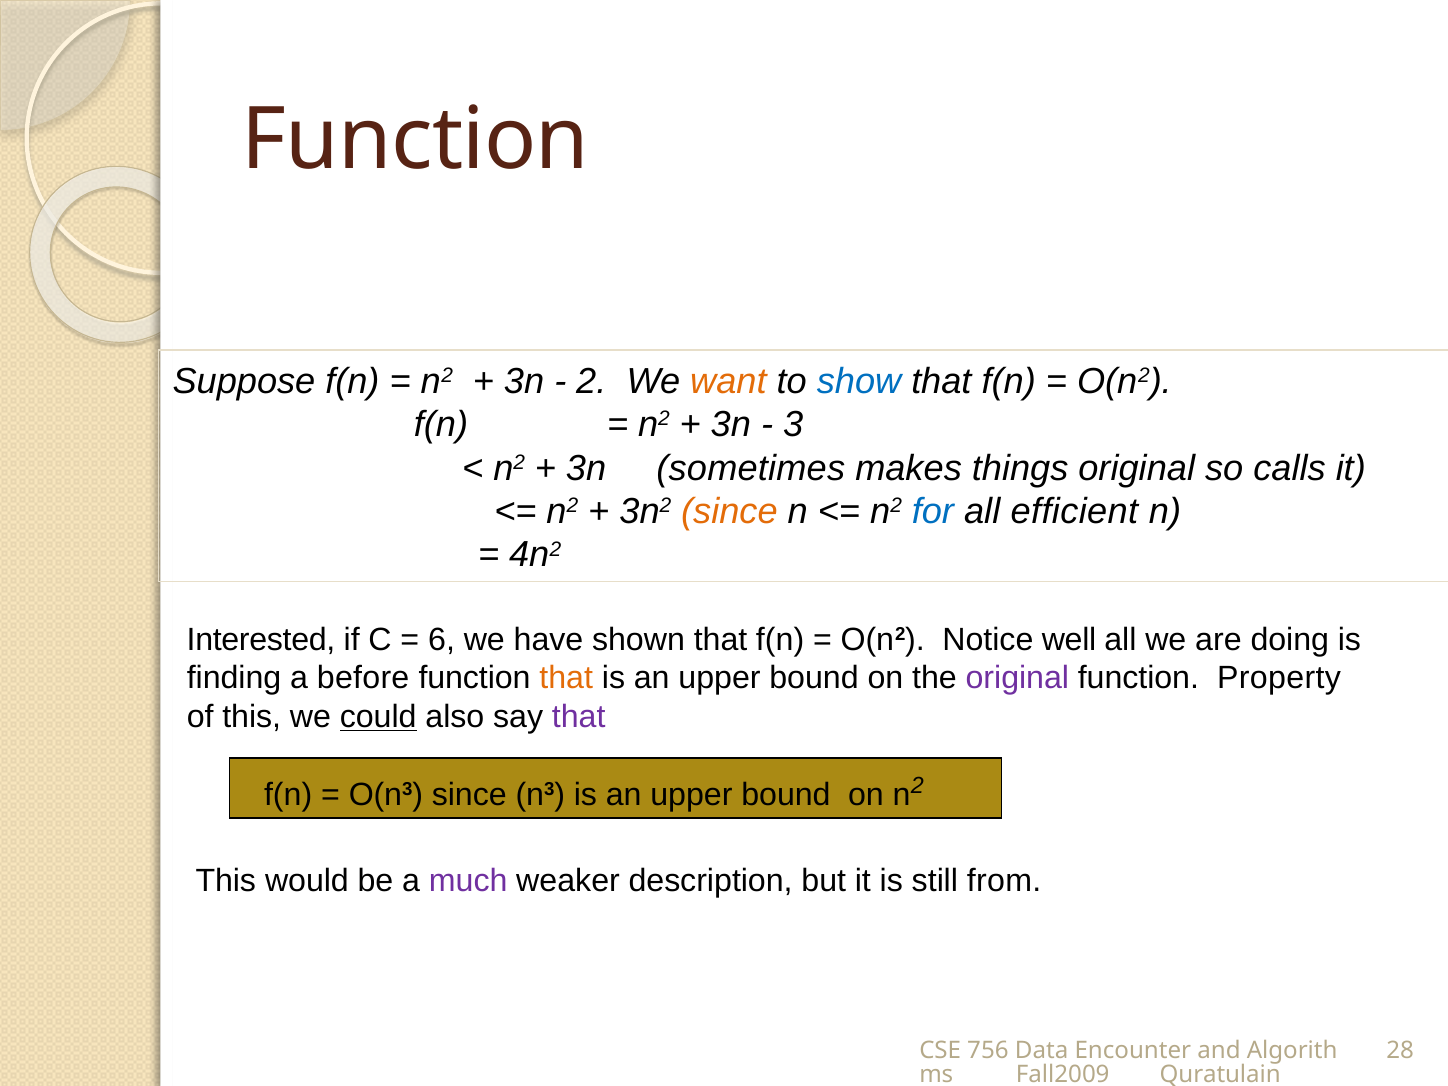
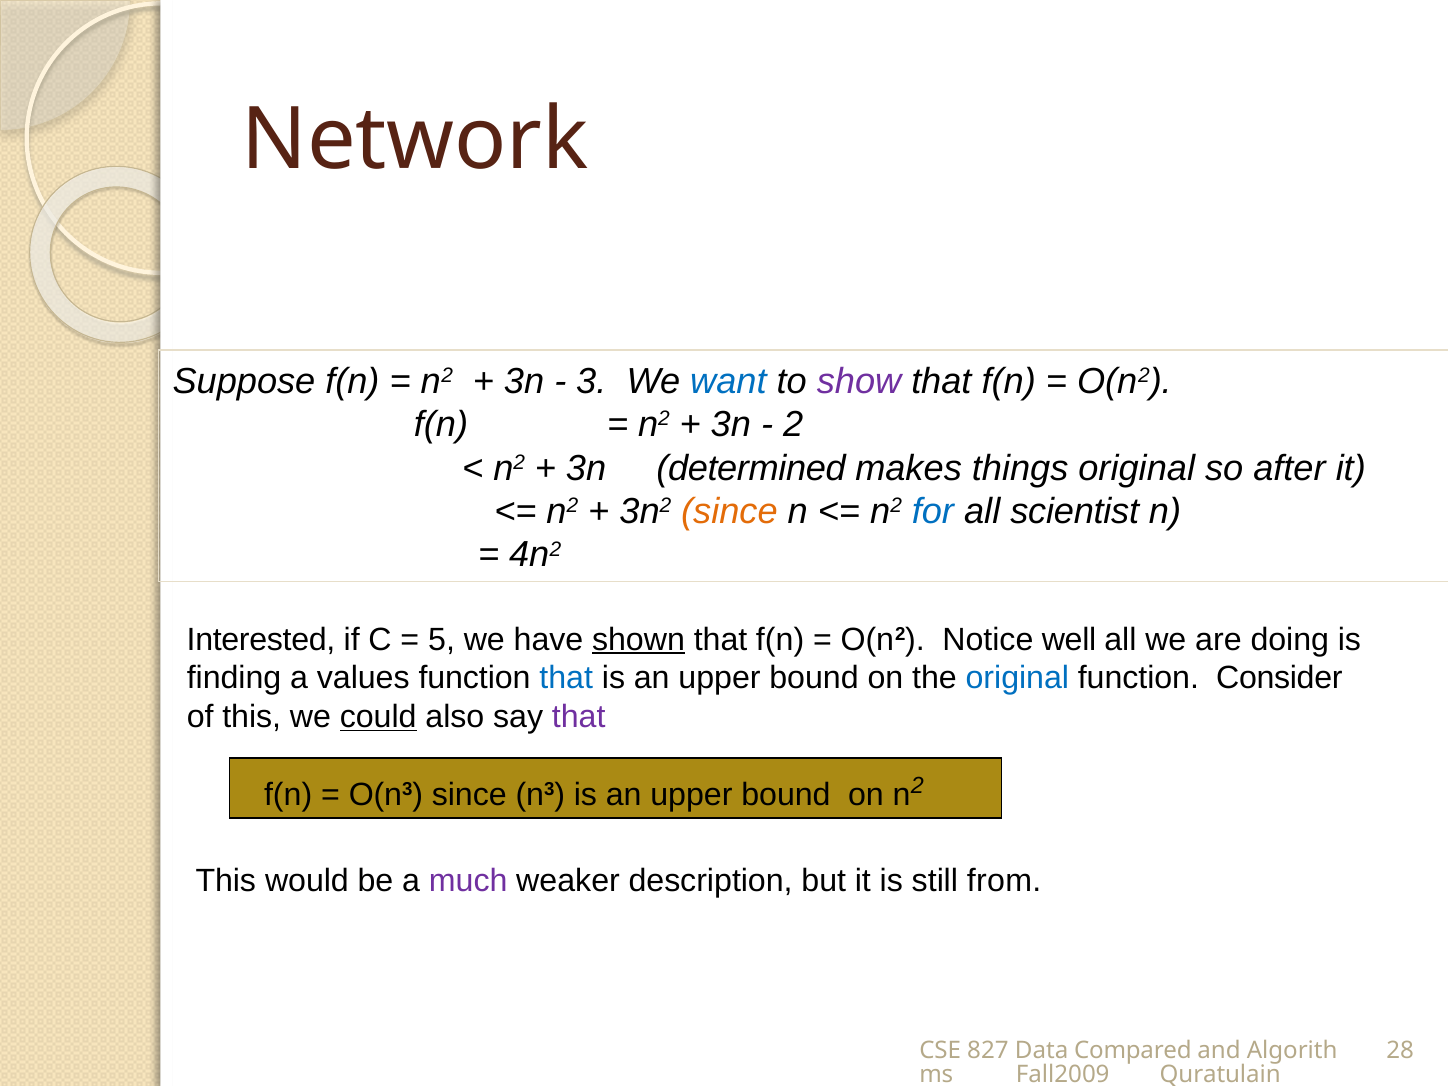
Function: Function -> Network (415, 140)
2: 2 -> 3 (591, 381)
want colour: orange -> blue (728, 381)
show colour: blue -> purple (859, 381)
3: 3 -> 2 (793, 425)
sometimes: sometimes -> determined (751, 468)
calls: calls -> after (1289, 468)
efficient: efficient -> scientist (1075, 512)
6: 6 -> 5 (442, 640)
shown underline: none -> present (638, 640)
before: before -> values (363, 678)
that colour: orange -> blue (566, 678)
original colour: purple -> blue (1017, 678)
Property: Property -> Consider (1279, 678)
756: 756 -> 827 (988, 1050)
Encounter: Encounter -> Compared (1133, 1050)
